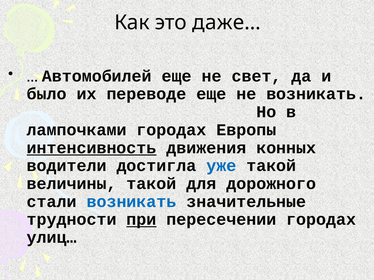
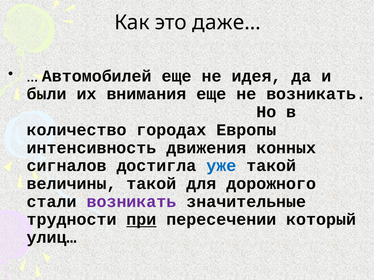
свет: свет -> идея (257, 76)
было: было -> были (47, 94)
переводе: переводе -> внимания (146, 94)
лампочками: лампочками -> количество (77, 130)
интенсивность underline: present -> none (92, 148)
водители: водители -> сигналов (67, 166)
возникать colour: blue -> purple (131, 202)
пересечении городах: городах -> который (321, 220)
